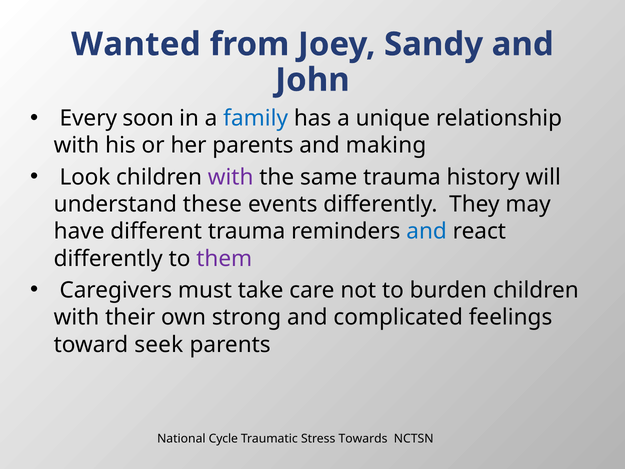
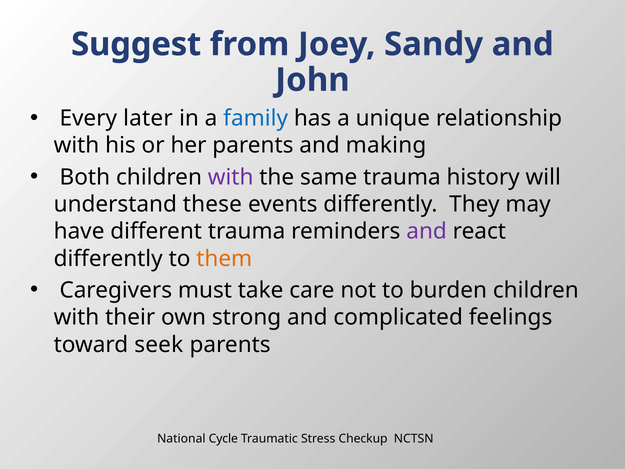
Wanted: Wanted -> Suggest (136, 44)
soon: soon -> later (148, 118)
Look: Look -> Both (85, 177)
and colour: blue -> purple (427, 231)
them colour: purple -> orange (224, 258)
Towards: Towards -> Checkup (363, 438)
